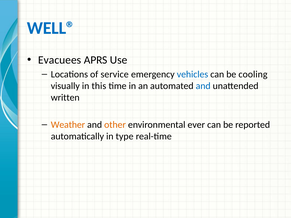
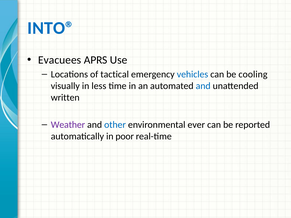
WELL®: WELL® -> INTO® (51, 28)
service: service -> tactical (115, 74)
this: this -> less (99, 86)
Weather colour: orange -> purple (68, 125)
other colour: orange -> blue (115, 125)
type: type -> poor (125, 136)
